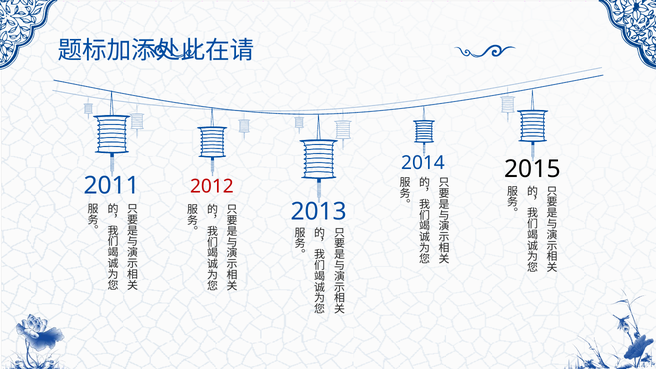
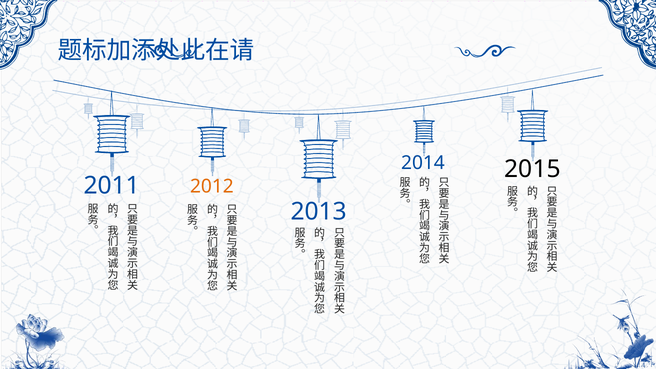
2012 colour: red -> orange (212, 186)
